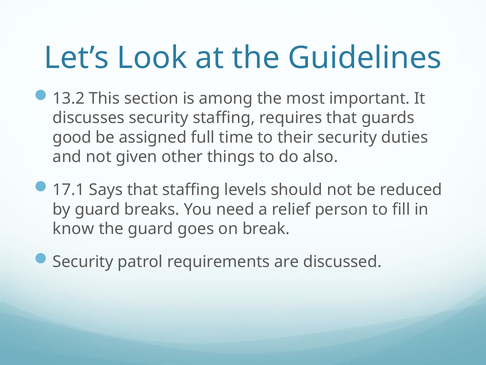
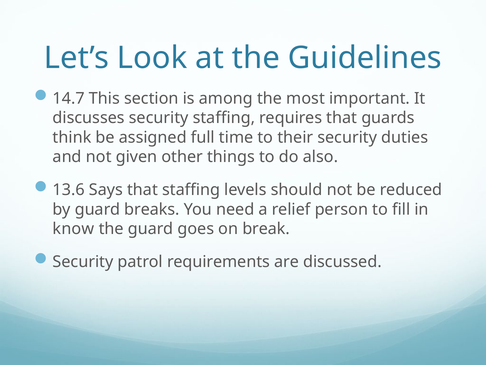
13.2: 13.2 -> 14.7 (69, 98)
good: good -> think (72, 137)
17.1: 17.1 -> 13.6 (69, 190)
